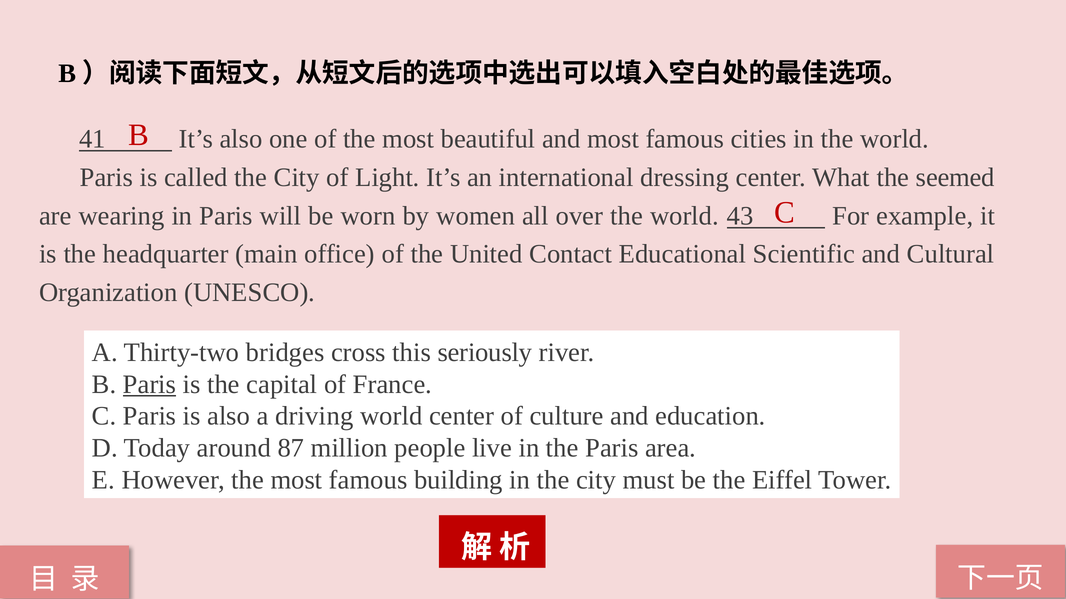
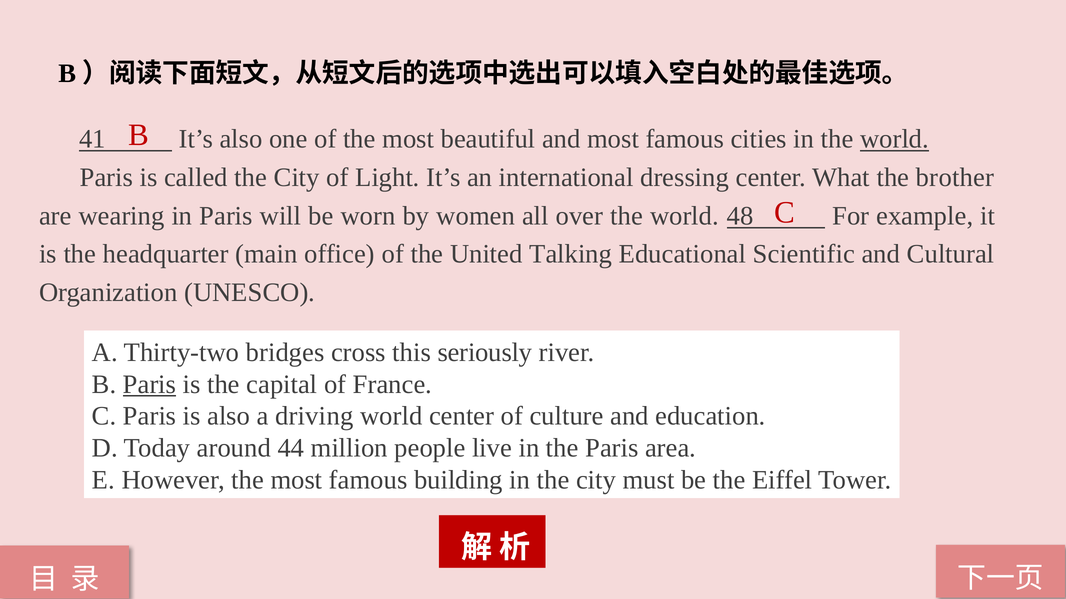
world underline: none -> present (894, 139)
seemed: seemed -> brother (955, 178)
43: 43 -> 48 (740, 216)
Contact: Contact -> Talking (571, 254)
87: 87 -> 44 (291, 449)
